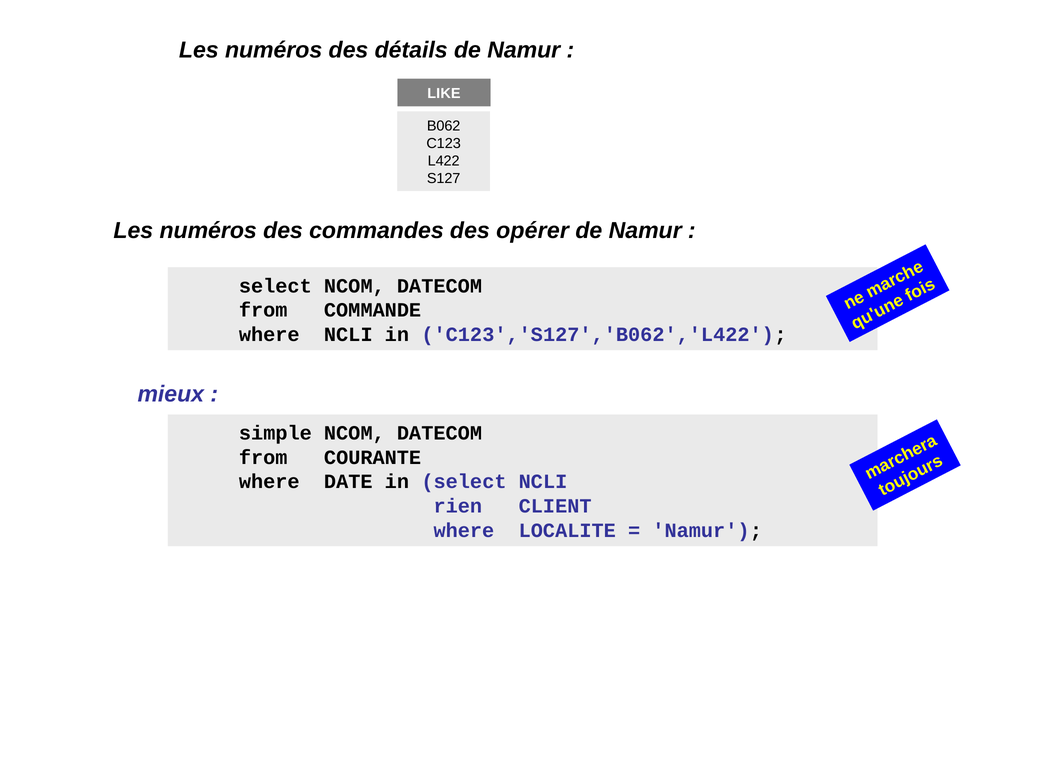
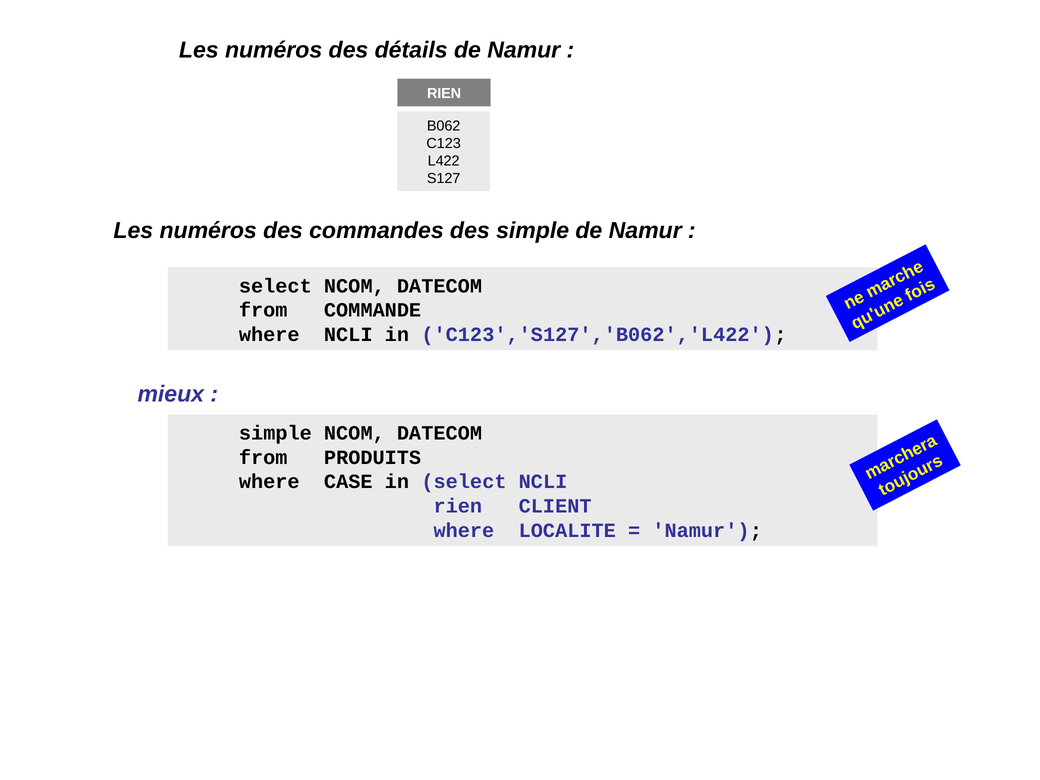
LIKE: LIKE -> RIEN (444, 93)
des opérer: opérer -> simple (533, 230)
COURANTE: COURANTE -> PRODUITS (373, 458)
DATE: DATE -> CASE (348, 482)
